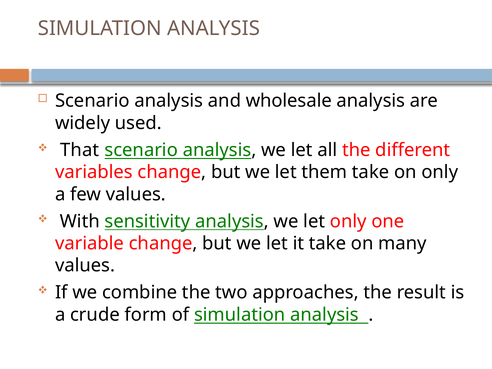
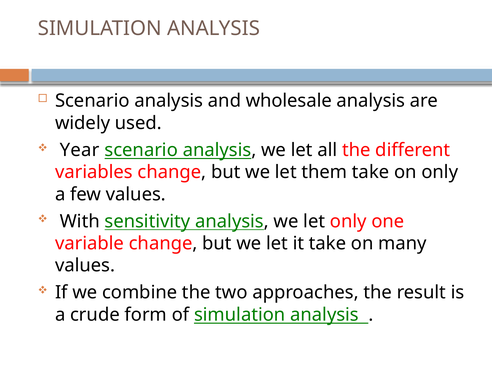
That: That -> Year (80, 150)
